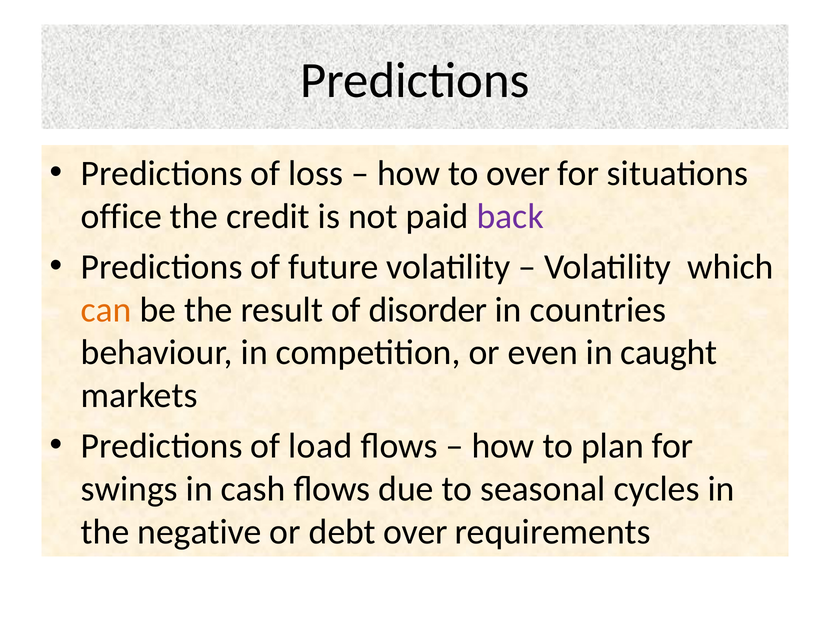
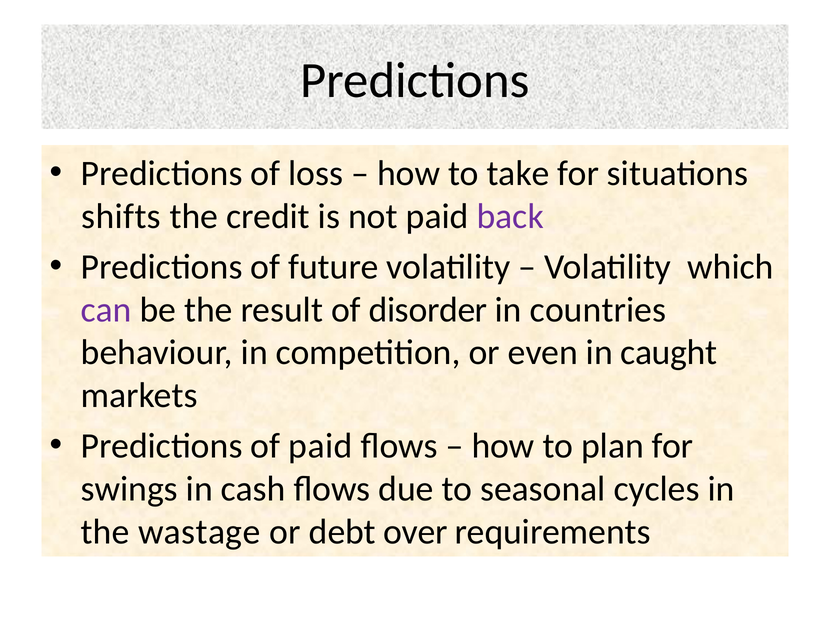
to over: over -> take (518, 173)
office: office -> shifts (121, 216)
can colour: orange -> purple (106, 309)
of load: load -> paid (320, 446)
negative: negative -> wastage (199, 531)
